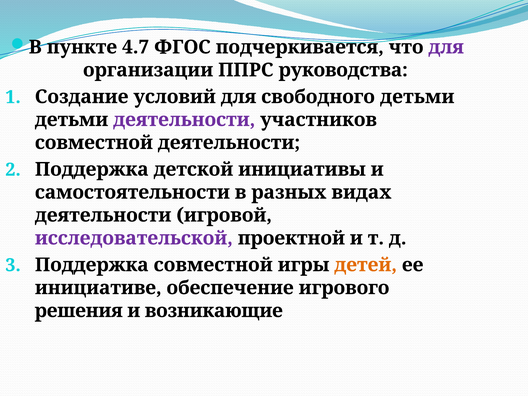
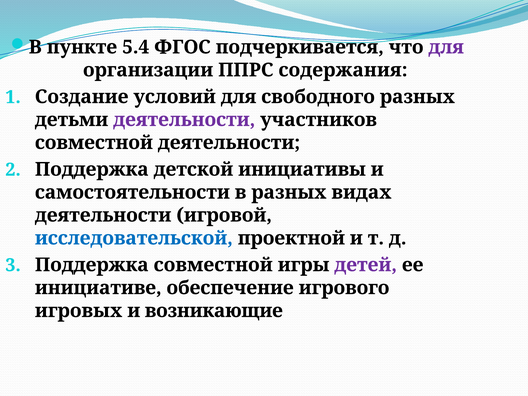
4.7: 4.7 -> 5.4 (136, 47)
руководства: руководства -> содержания (343, 70)
свободного детьми: детьми -> разных (417, 97)
исследовательской colour: purple -> blue (134, 238)
детей colour: orange -> purple (366, 265)
решения: решения -> игровых (79, 311)
